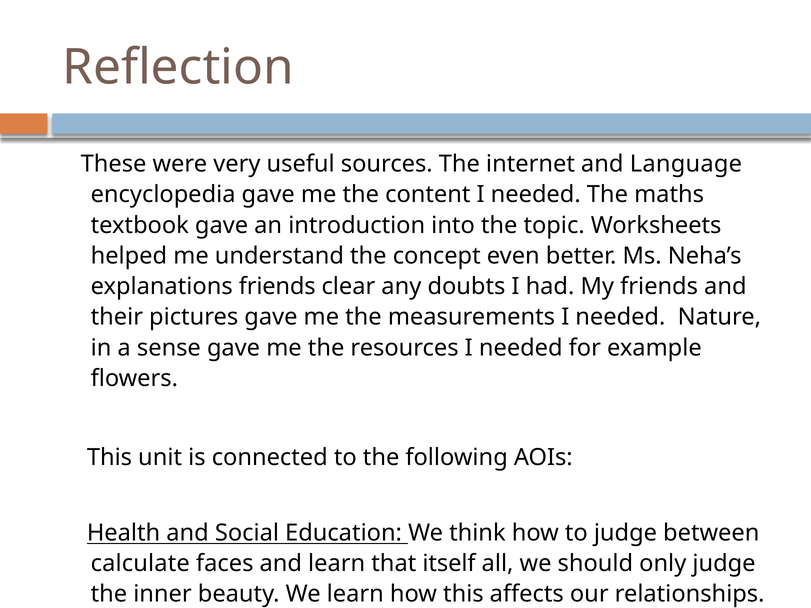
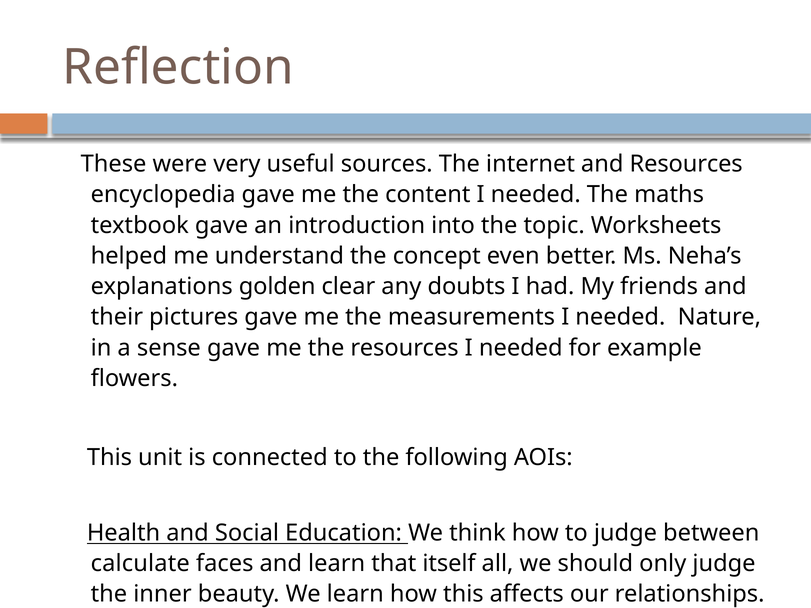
and Language: Language -> Resources (686, 164)
explanations friends: friends -> golden (277, 287)
